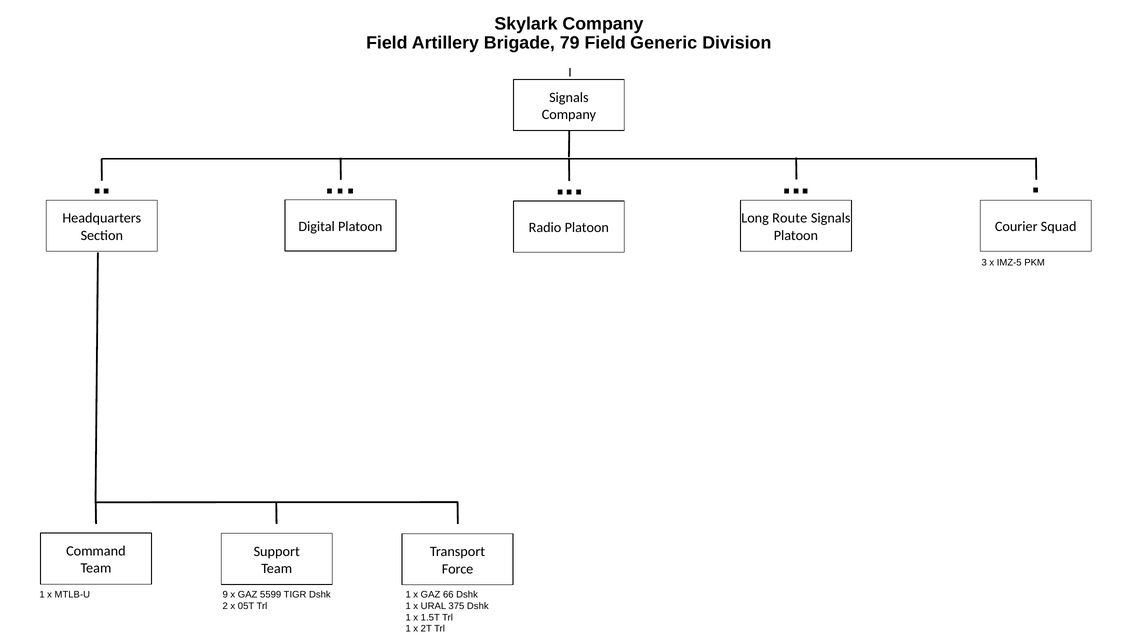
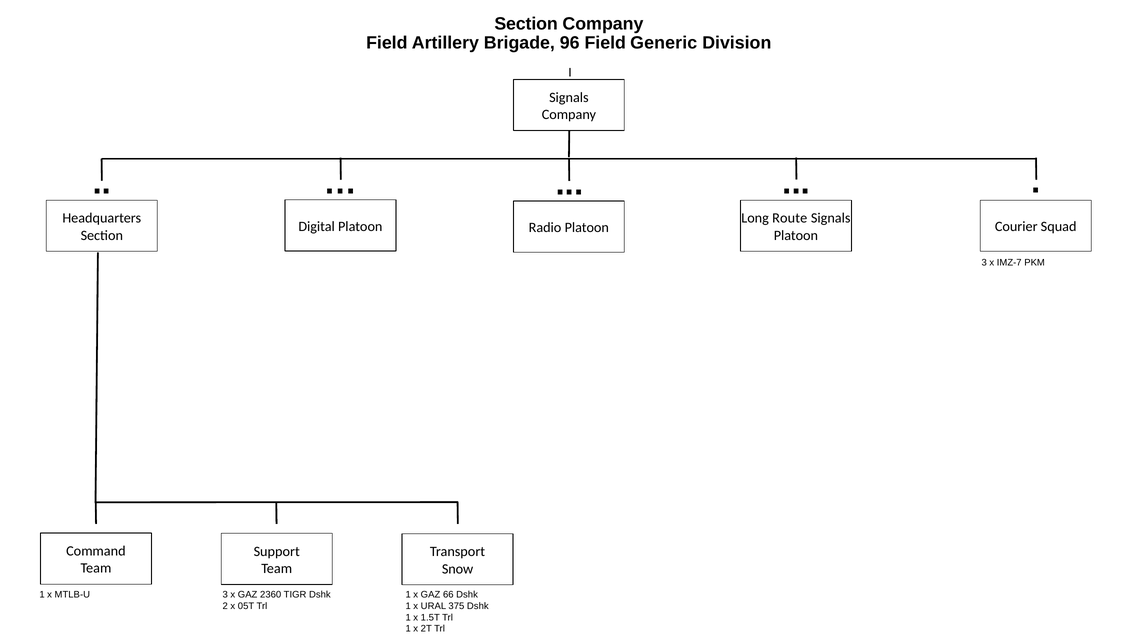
Skylark: Skylark -> Section (526, 24)
79: 79 -> 96 (570, 43)
IMZ-5: IMZ-5 -> IMZ-7 (1009, 263)
Force: Force -> Snow (458, 569)
MTLB-U 9: 9 -> 3 (225, 595)
5599: 5599 -> 2360 (271, 595)
